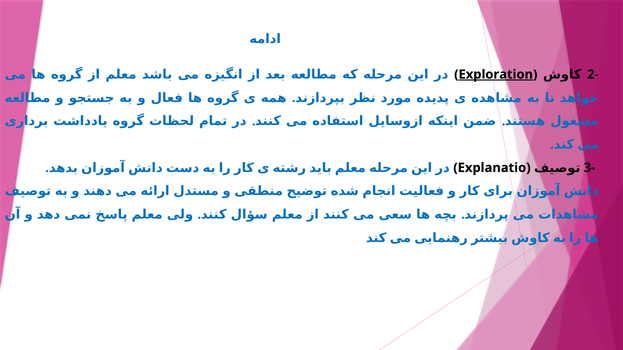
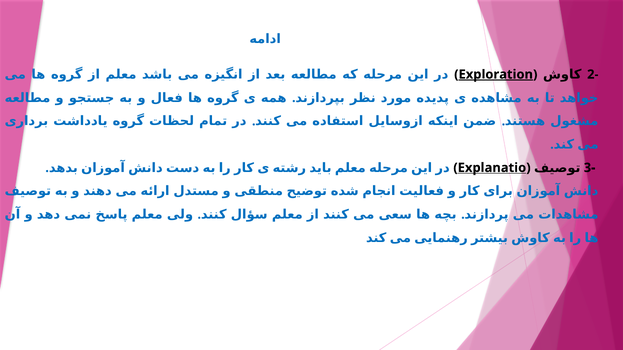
Explanatio underline: none -> present (492, 168)
